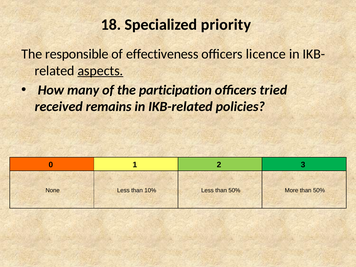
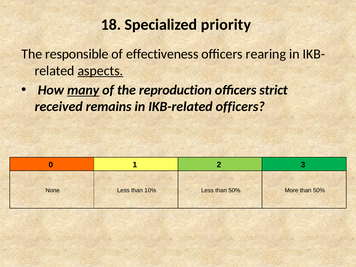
licence: licence -> rearing (266, 54)
many underline: none -> present (83, 90)
participation: participation -> reproduction (175, 90)
tried: tried -> strict (274, 90)
IKB-related policies: policies -> officers (240, 107)
